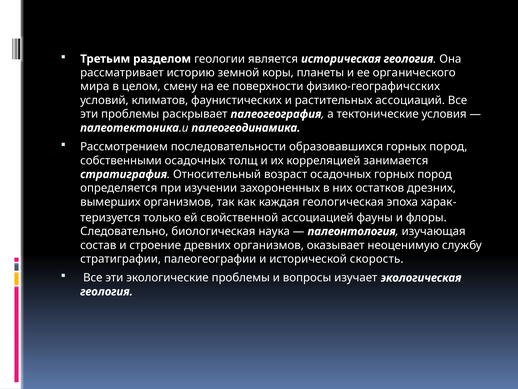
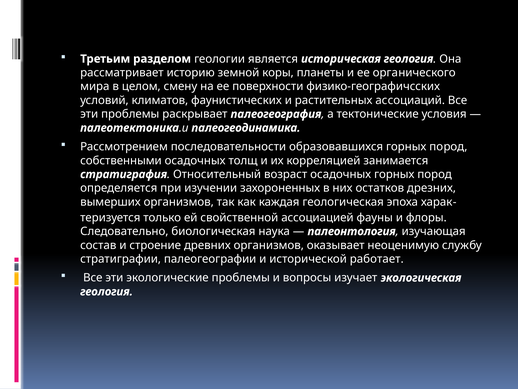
скорость: скорость -> работает (377, 259)
